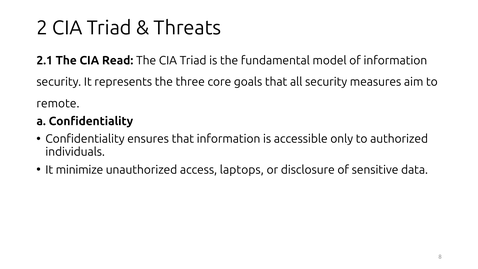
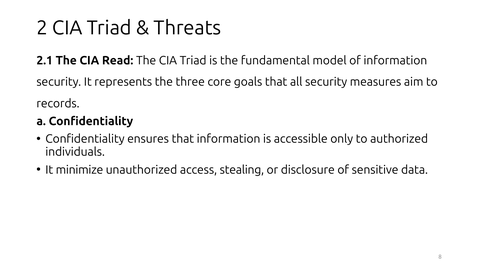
remote: remote -> records (58, 103)
laptops: laptops -> stealing (242, 170)
